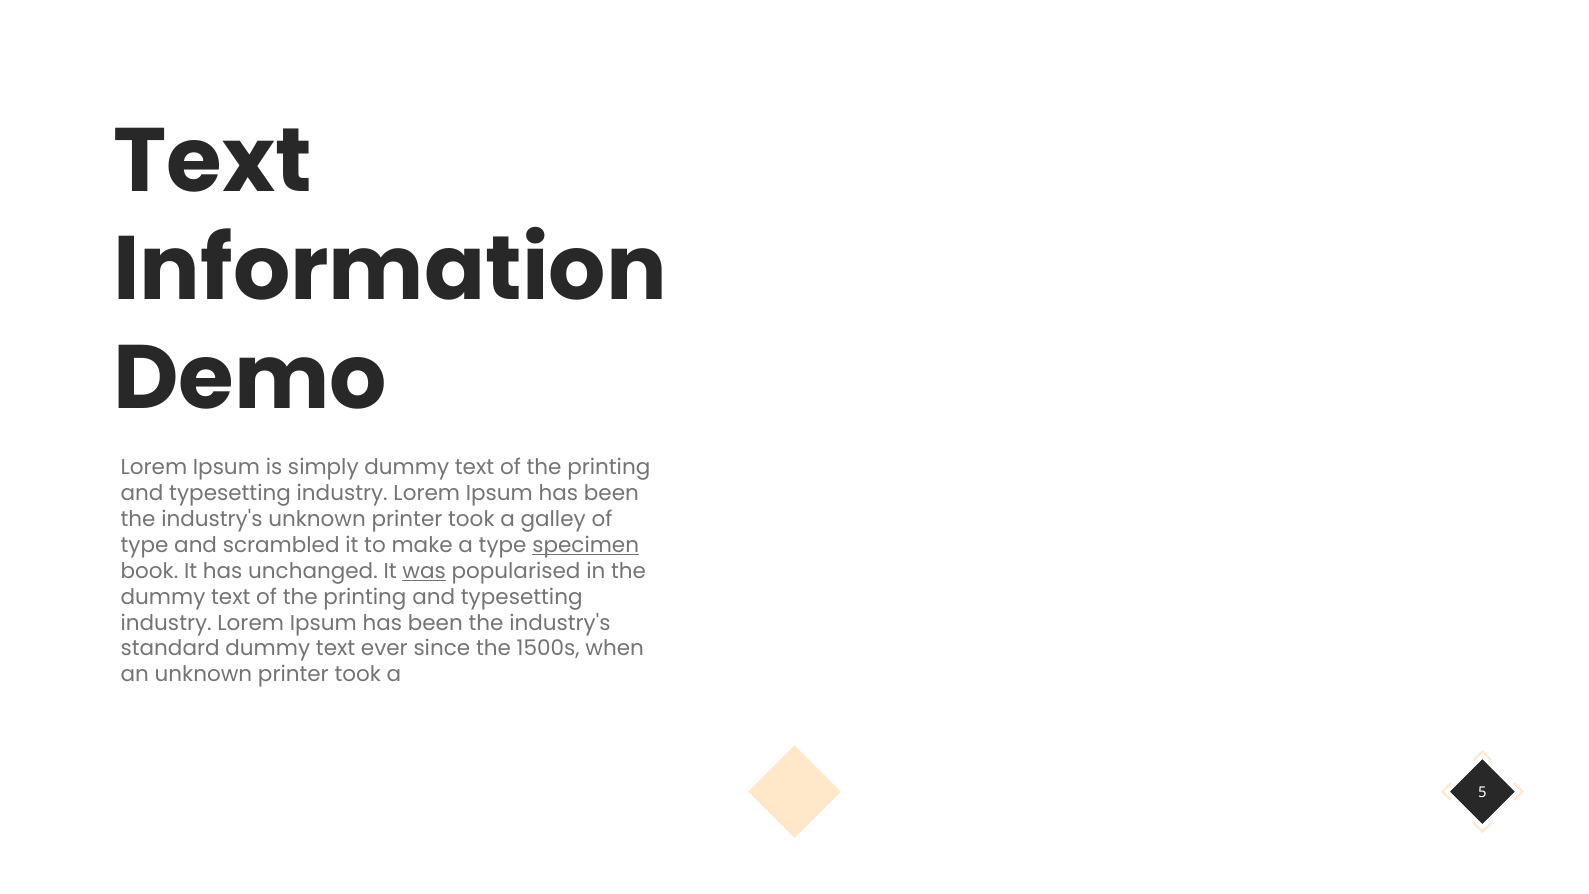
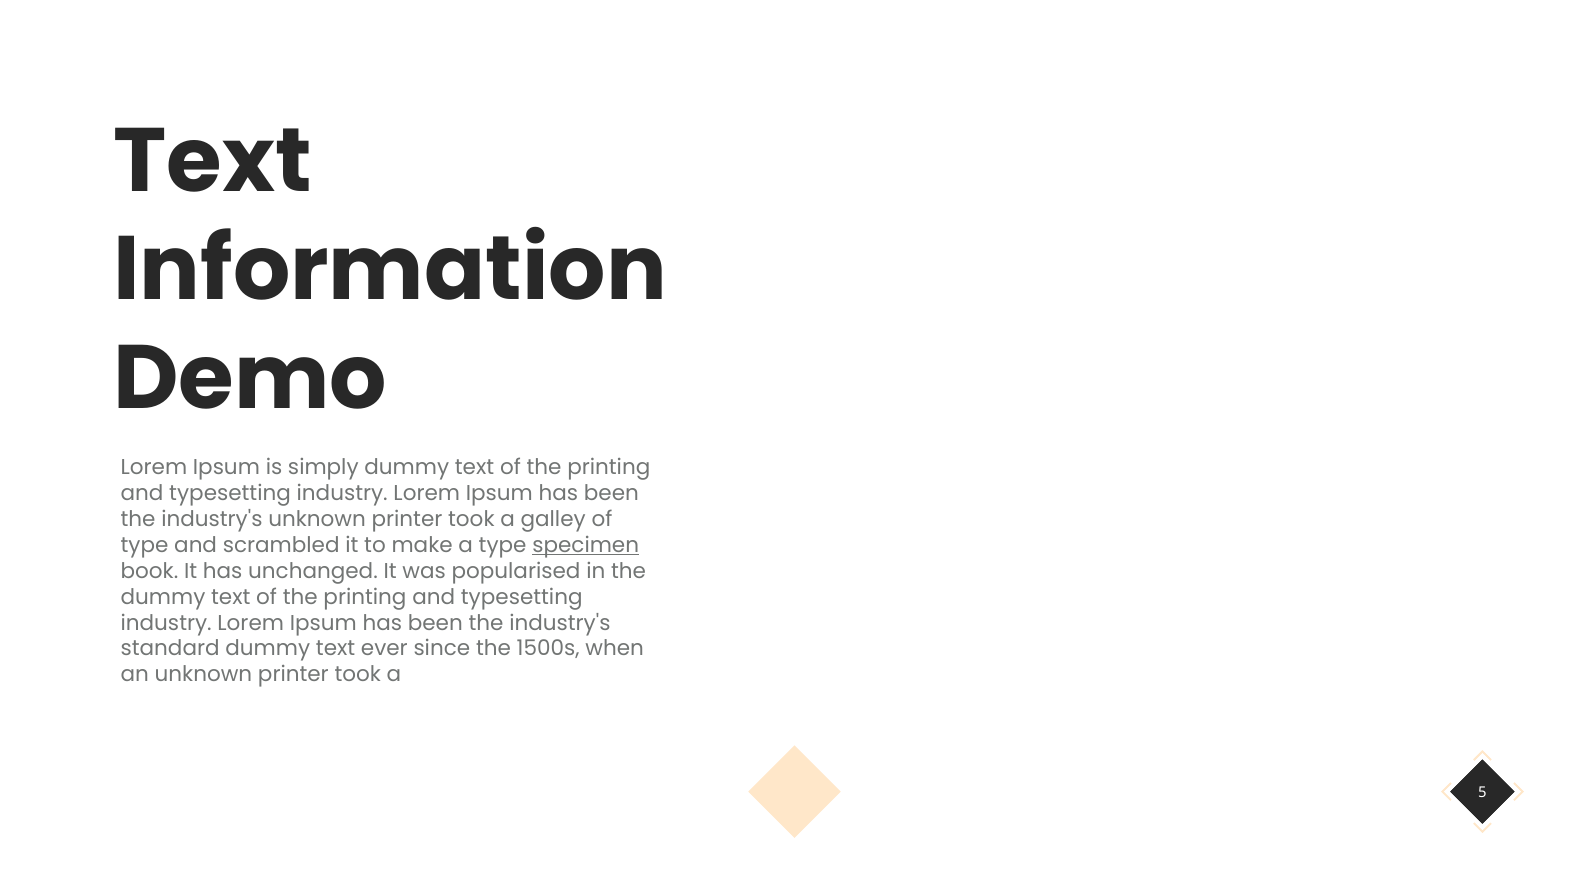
was underline: present -> none (424, 571)
